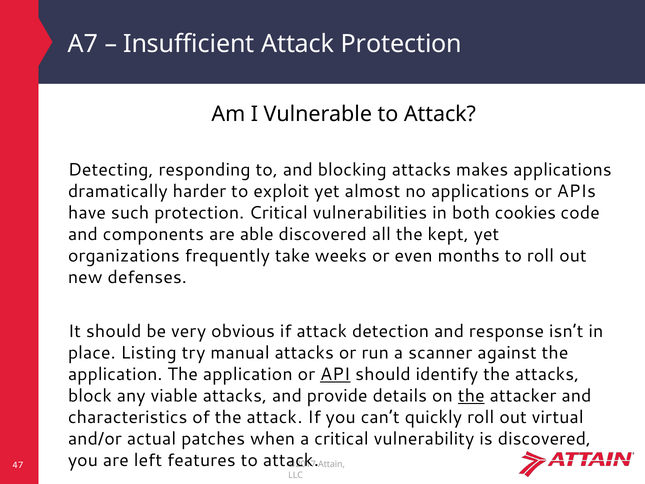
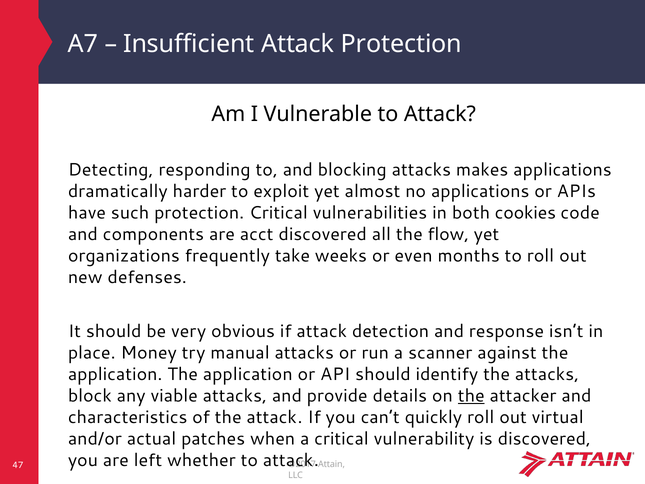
able: able -> acct (257, 234)
kept: kept -> flow (448, 234)
Listing: Listing -> Money (149, 352)
API underline: present -> none (335, 374)
features: features -> whether (201, 460)
